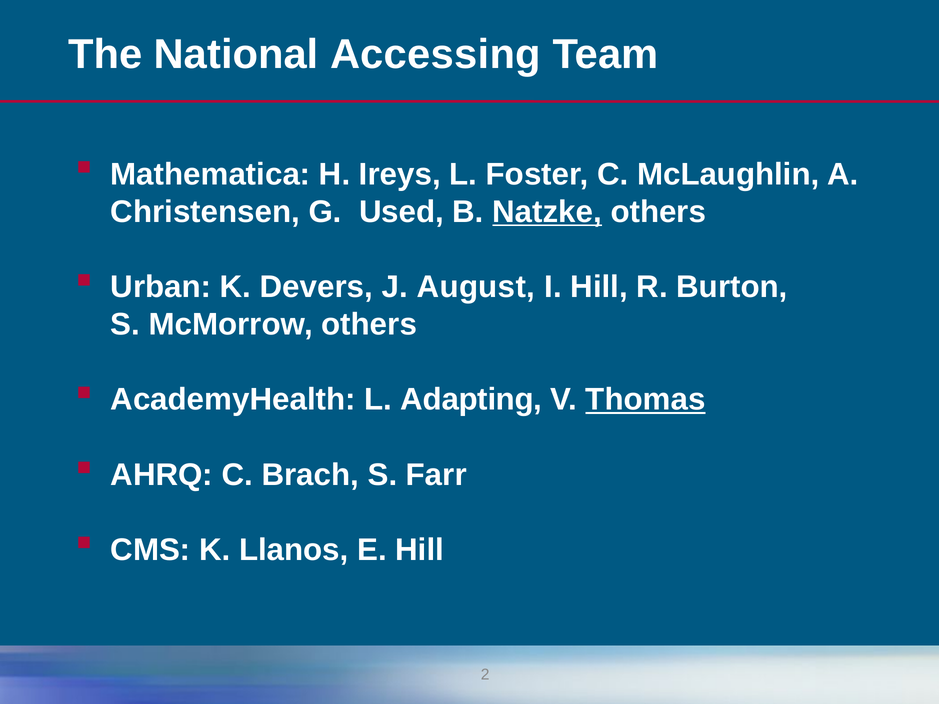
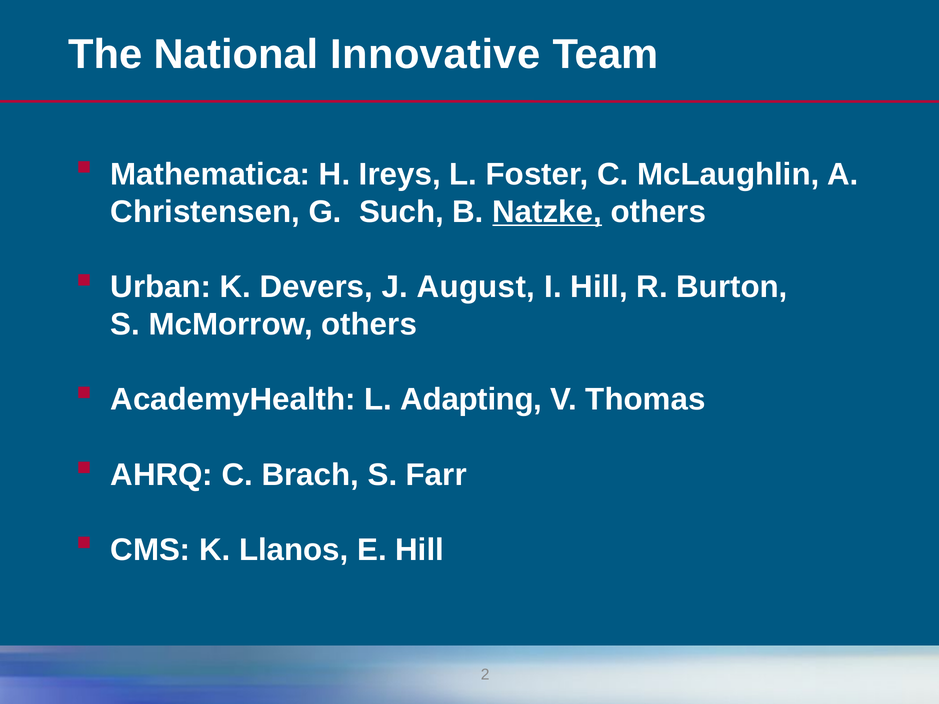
Accessing: Accessing -> Innovative (435, 55)
Used: Used -> Such (401, 212)
Thomas underline: present -> none (646, 400)
